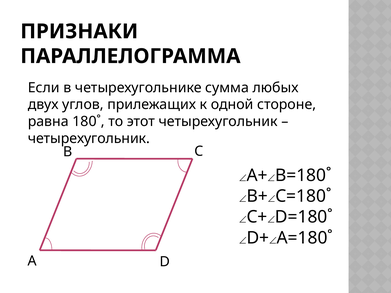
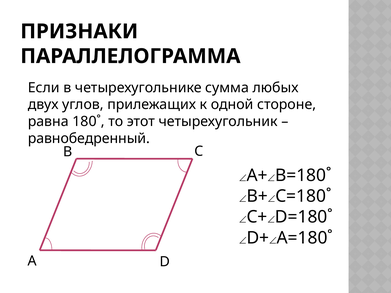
четырехугольник: четырехугольник -> равнобедренный (89, 139)
